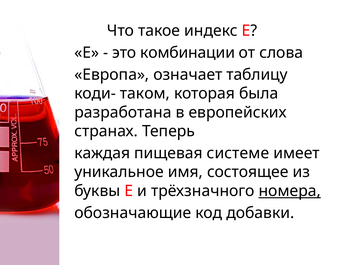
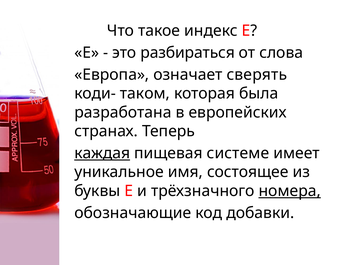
комбинации: комбинации -> разбираться (188, 53)
таблицу: таблицу -> сверять (257, 75)
каждая underline: none -> present (102, 153)
